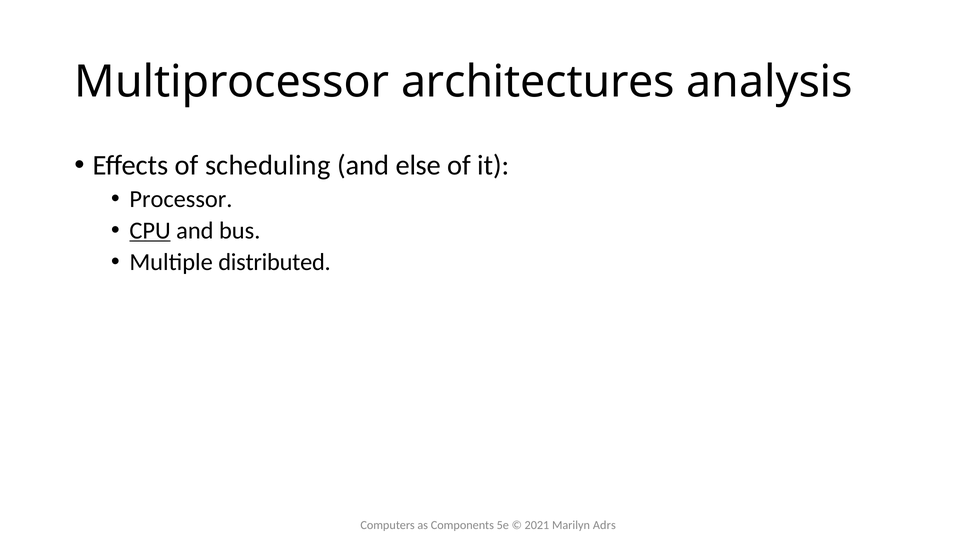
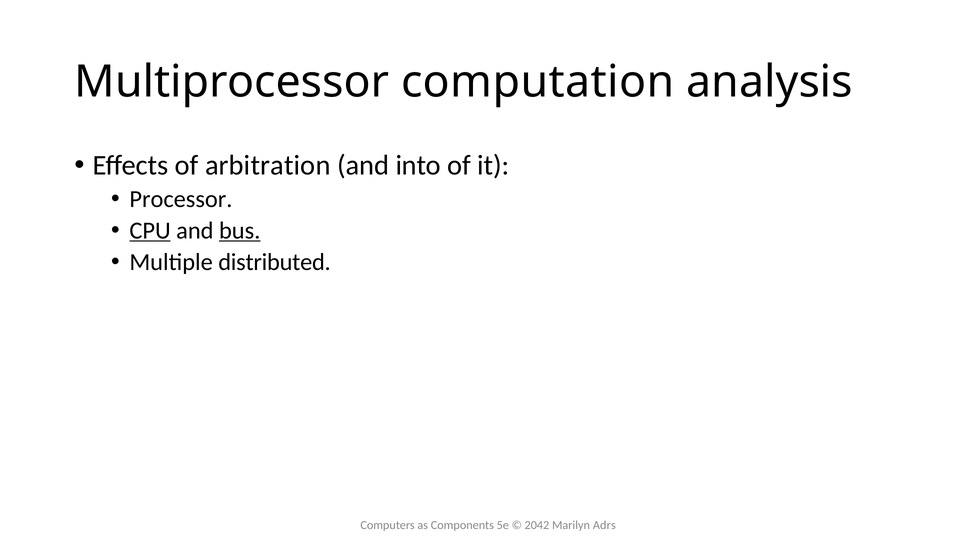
architectures: architectures -> computation (538, 82)
scheduling: scheduling -> arbitration (268, 165)
else: else -> into (418, 165)
bus underline: none -> present (240, 230)
2021: 2021 -> 2042 (537, 525)
